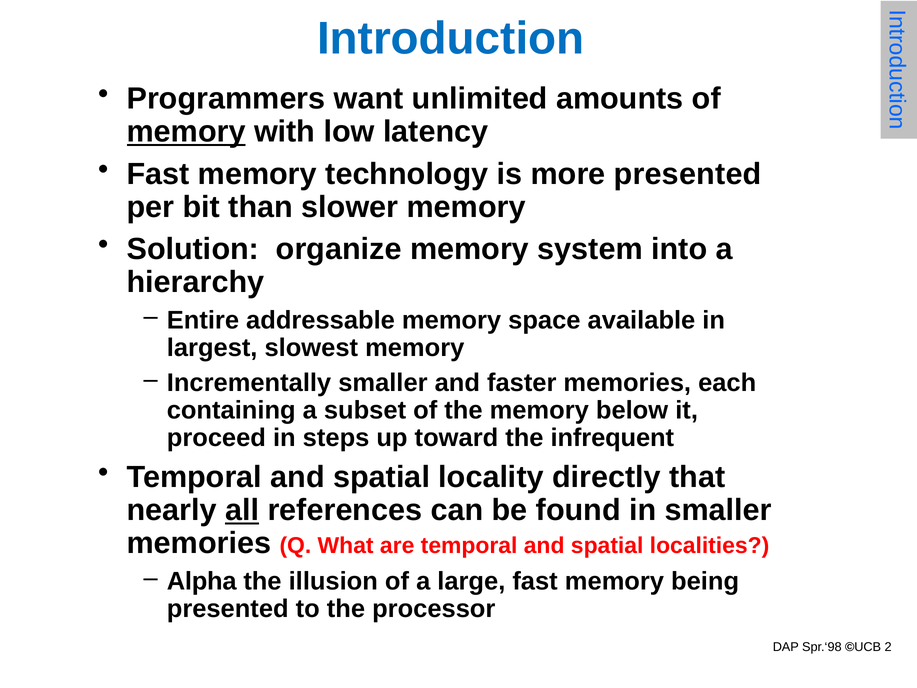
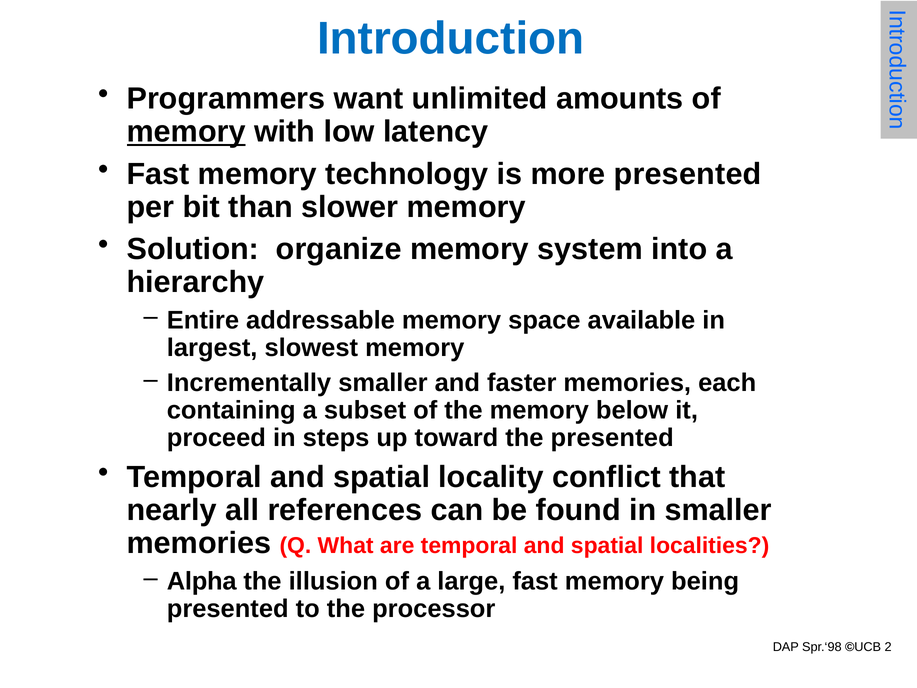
the infrequent: infrequent -> presented (612, 438)
directly: directly -> conflict (606, 477)
all underline: present -> none (242, 510)
